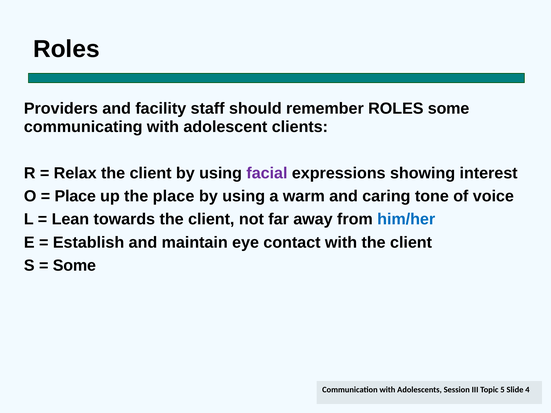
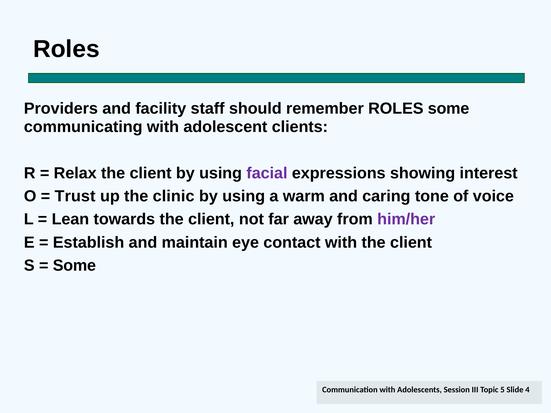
Place: Place -> Trust (75, 196)
the place: place -> clinic (174, 196)
him/her colour: blue -> purple (406, 219)
